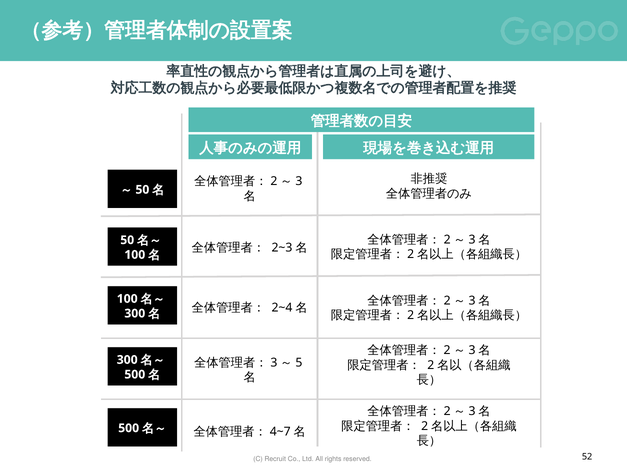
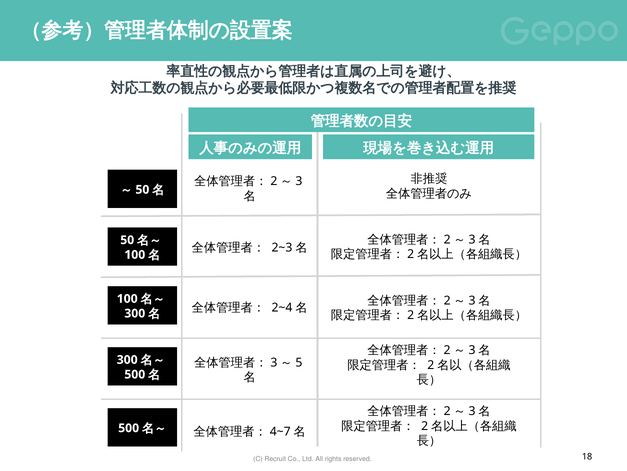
52: 52 -> 18 (587, 456)
